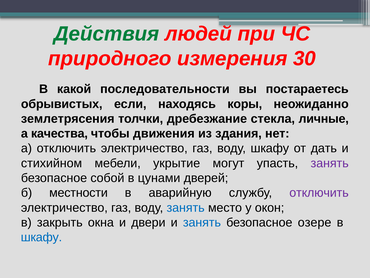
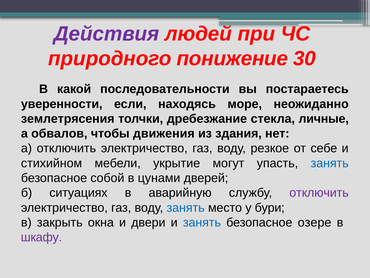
Действия colour: green -> purple (107, 34)
измерения: измерения -> понижение (232, 58)
обрывистых: обрывистых -> уверенности (62, 104)
коры: коры -> море (245, 104)
качества: качества -> обвалов (59, 133)
воду шкафу: шкафу -> резкое (270, 148)
дать: дать -> себе (324, 148)
занять colour: purple -> blue (330, 163)
местности: местности -> ситуациях (78, 193)
окон: окон -> бури (270, 207)
шкафу colour: blue -> purple (41, 237)
